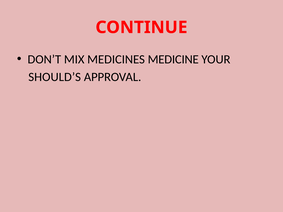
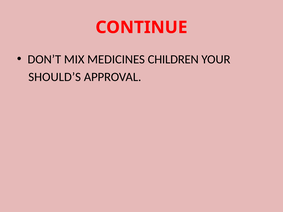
MEDICINE: MEDICINE -> CHILDREN (173, 59)
